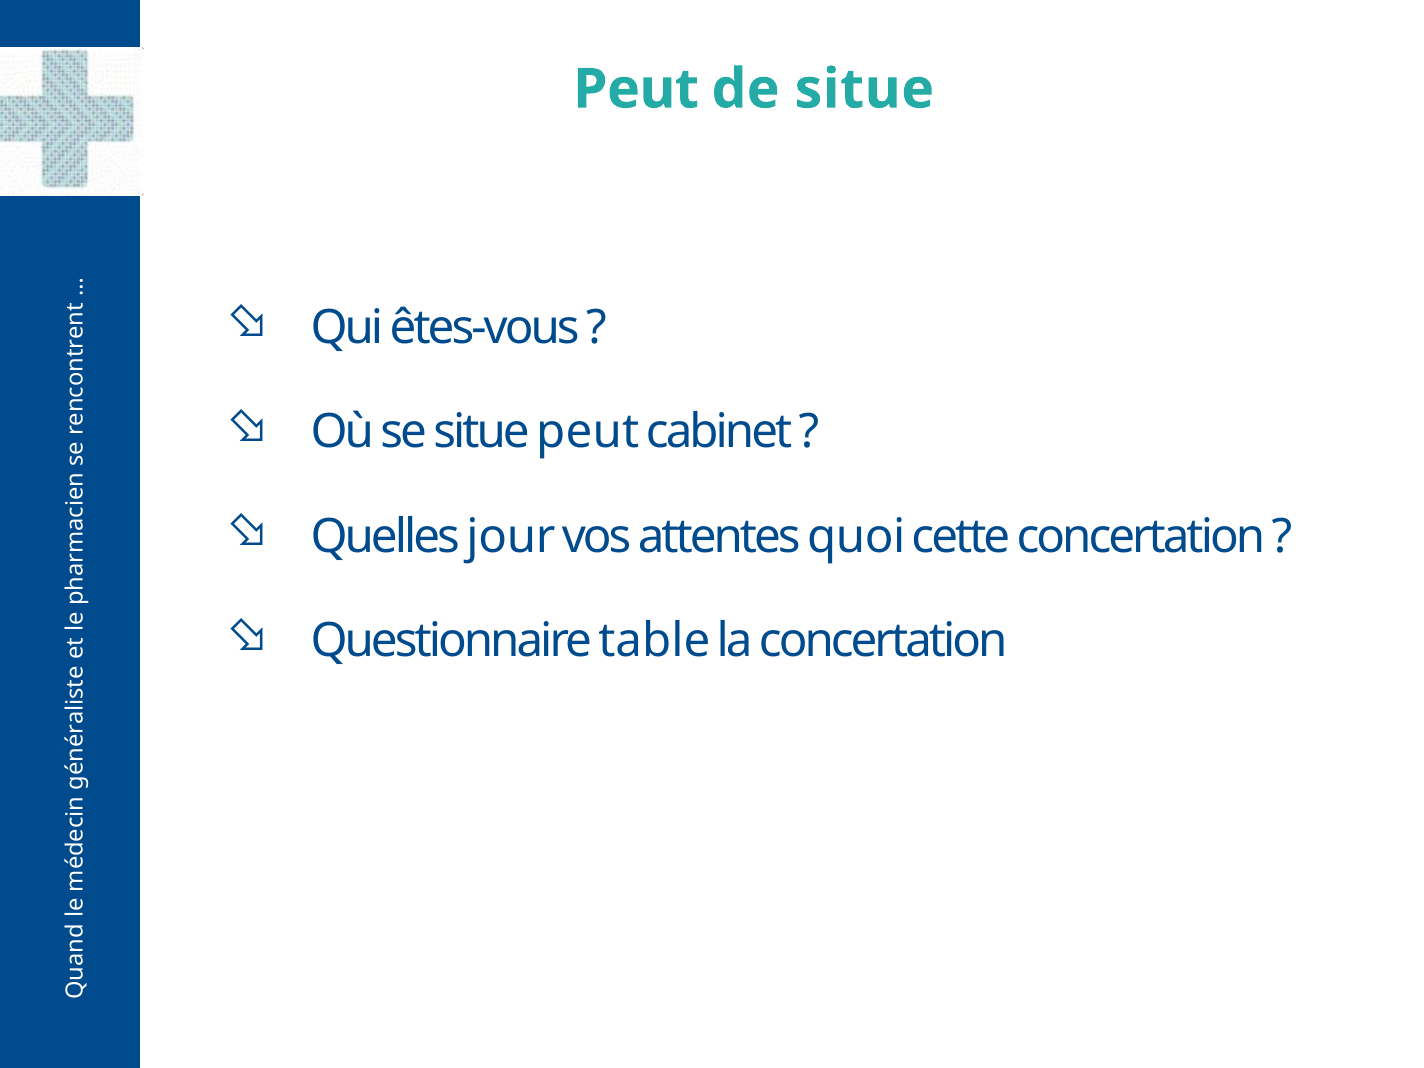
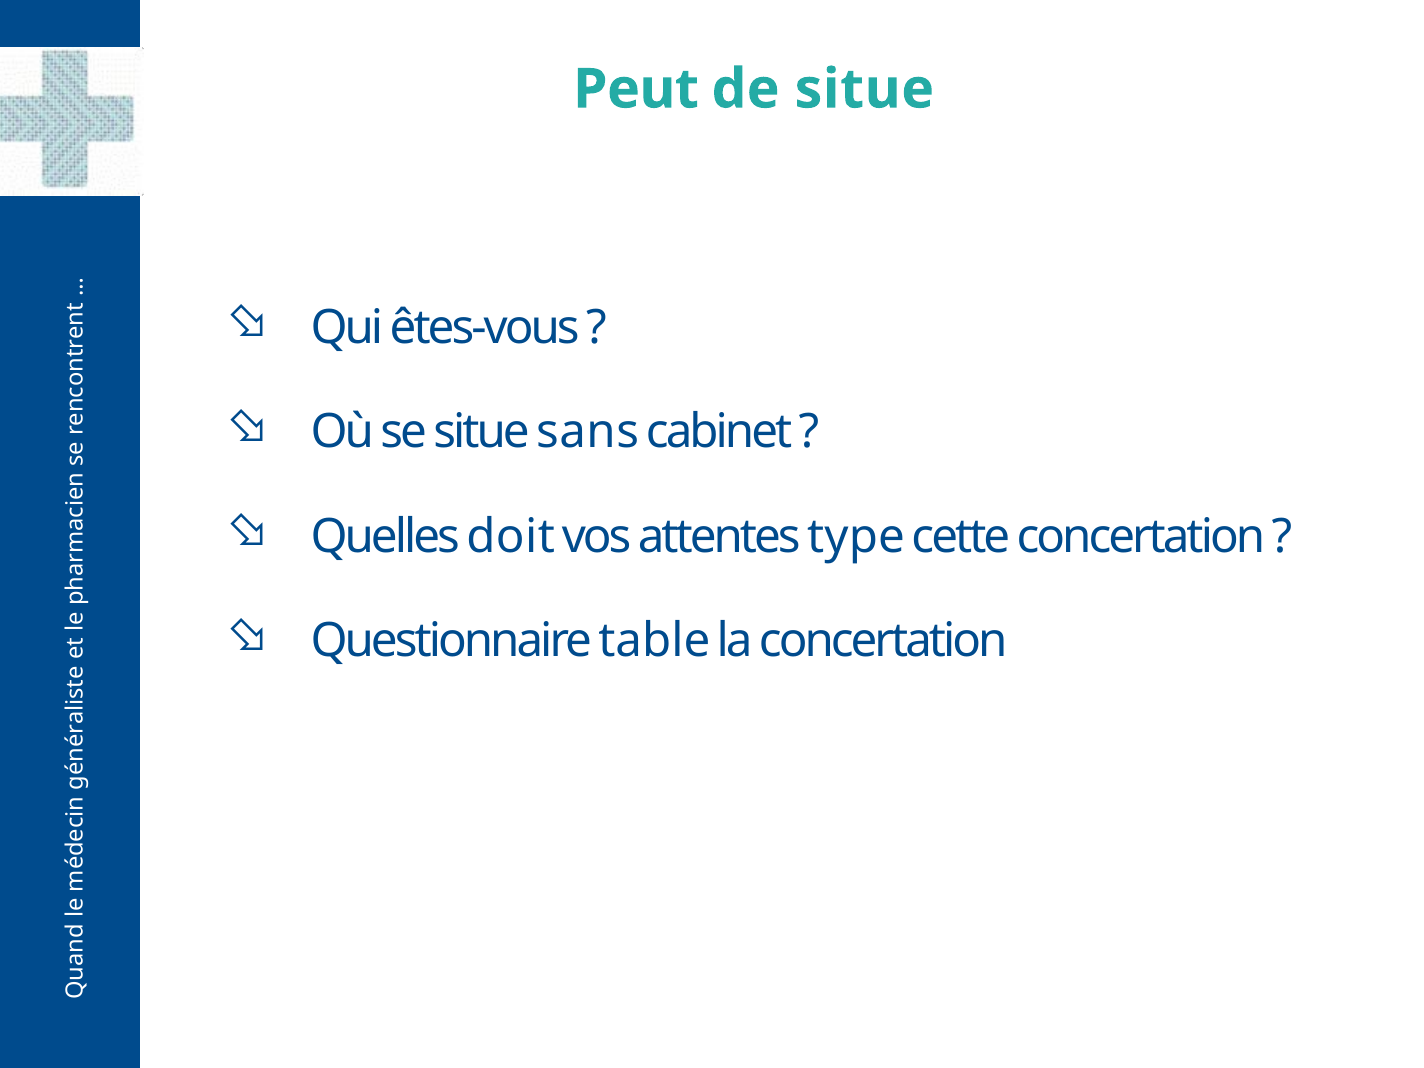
situe peut: peut -> sans (588, 432)
jour: jour -> doit (511, 537)
quoi: quoi -> type (856, 537)
